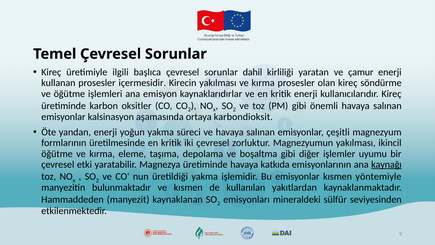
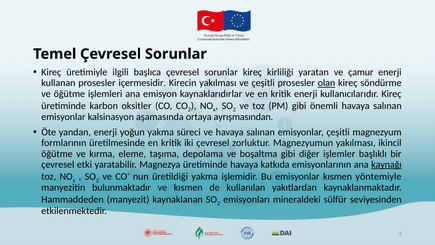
sorunlar dahil: dahil -> kireç (252, 72)
yakılması ve kırma: kırma -> çeşitli (263, 83)
olan underline: none -> present (326, 83)
karbondioksit: karbondioksit -> ayrışmasından (243, 117)
uyumu: uyumu -> başlıklı (373, 154)
